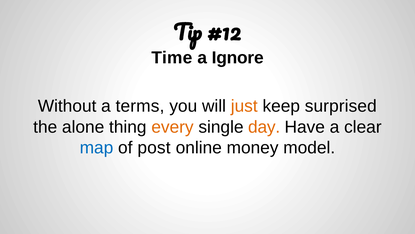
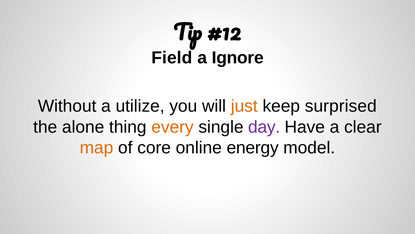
Time: Time -> Field (172, 58)
terms: terms -> utilize (140, 106)
day colour: orange -> purple (264, 127)
map colour: blue -> orange (96, 147)
post: post -> core (154, 147)
money: money -> energy (253, 147)
